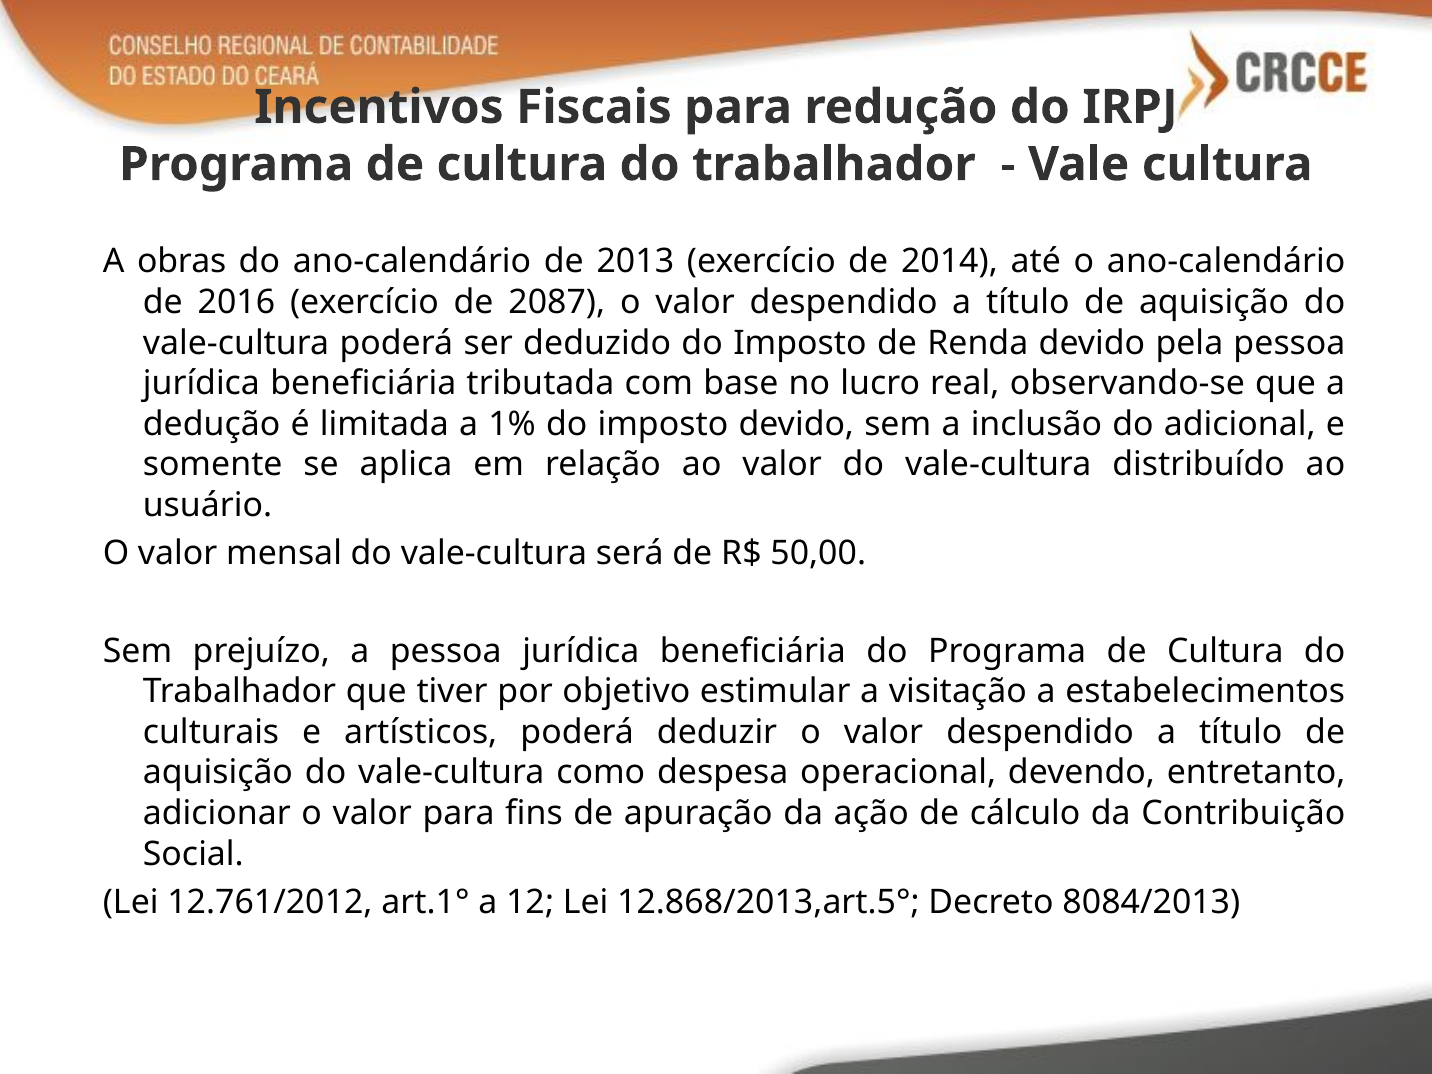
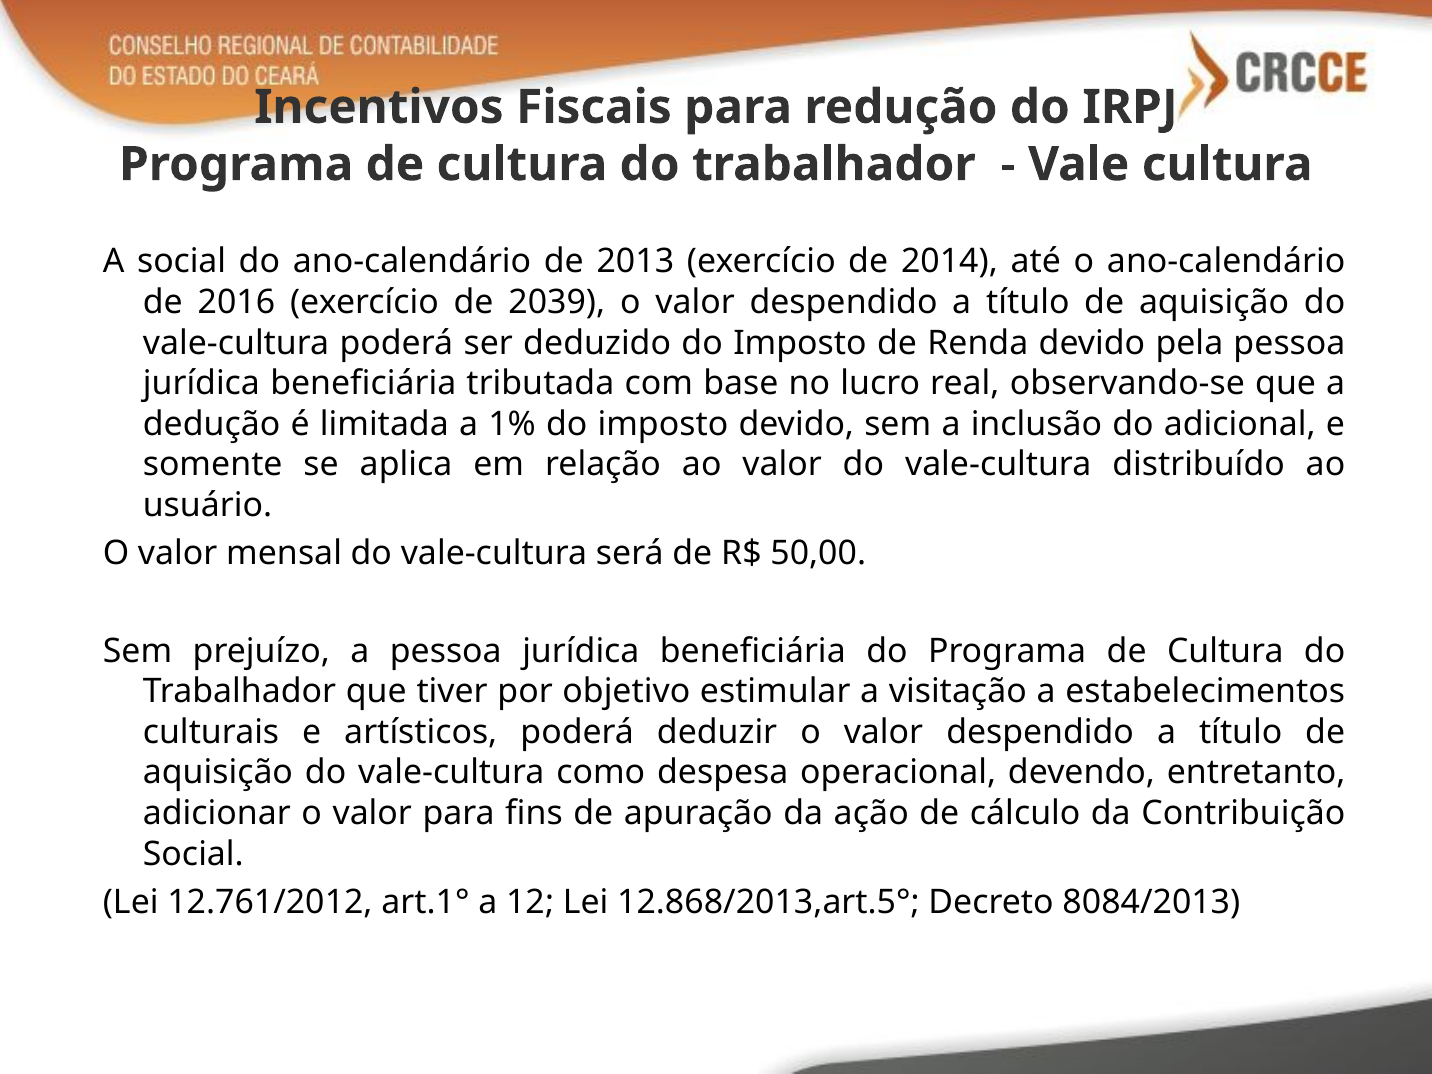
A obras: obras -> social (182, 262)
2087: 2087 -> 2039 (557, 302)
